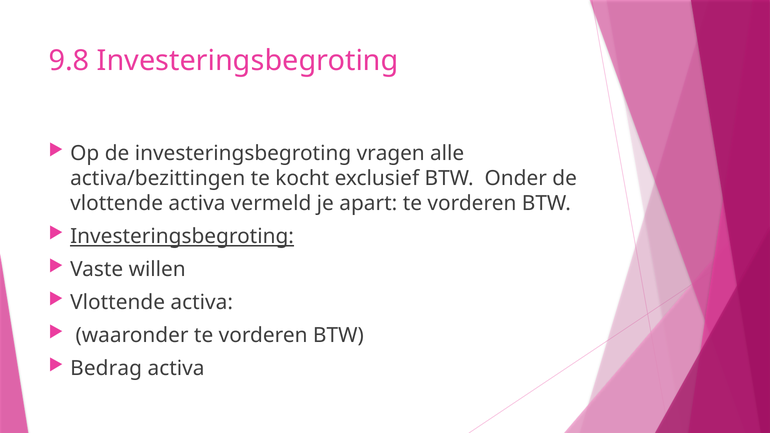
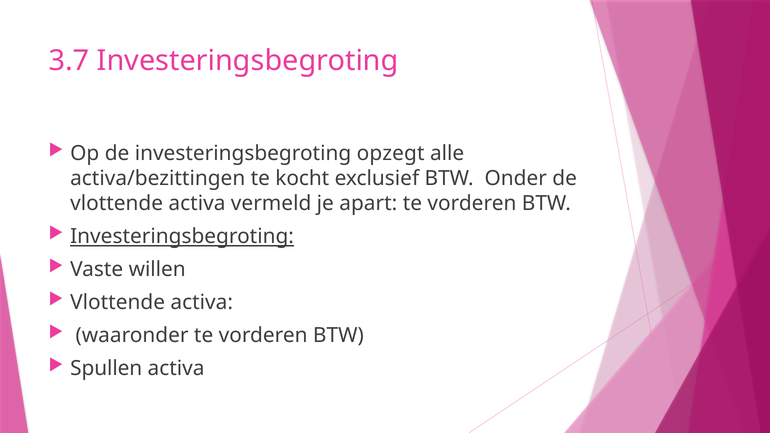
9.8: 9.8 -> 3.7 (69, 61)
vragen: vragen -> opzegt (391, 153)
Bedrag: Bedrag -> Spullen (106, 369)
